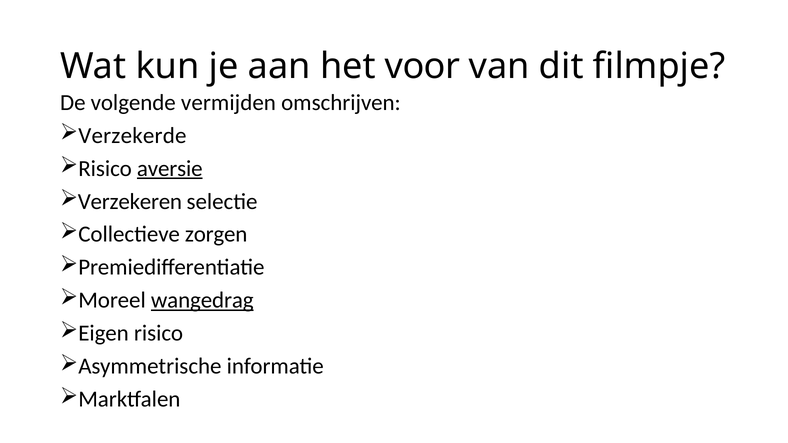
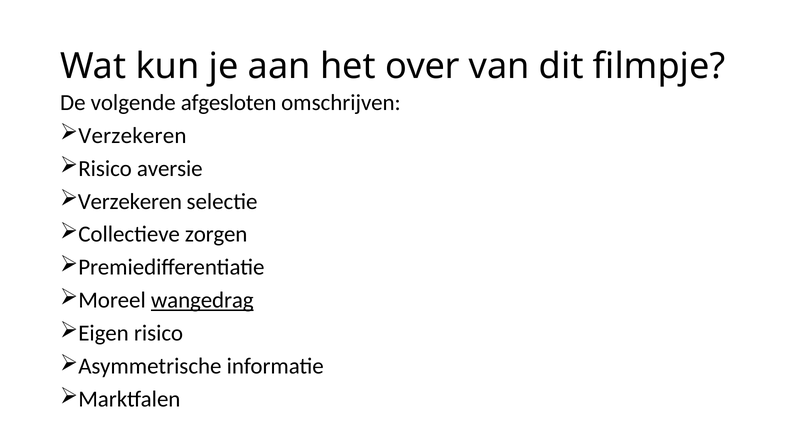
voor: voor -> over (422, 66)
vermijden: vermijden -> afgesloten (229, 103)
Verzekerde: Verzekerde -> Verzekeren (132, 136)
aversie underline: present -> none (170, 169)
